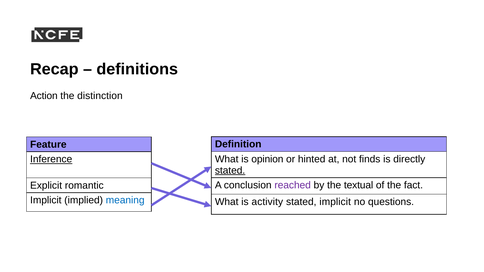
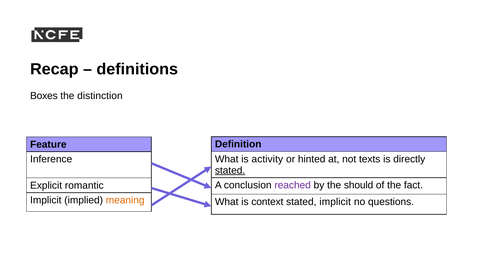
Action: Action -> Boxes (44, 96)
opinion: opinion -> activity (267, 159)
finds: finds -> texts (370, 159)
Inference underline: present -> none (51, 159)
textual: textual -> should (359, 185)
meaning colour: blue -> orange (125, 200)
activity: activity -> context (267, 202)
